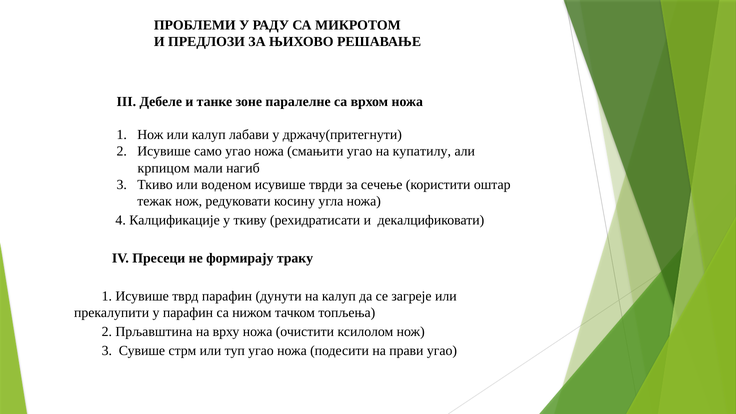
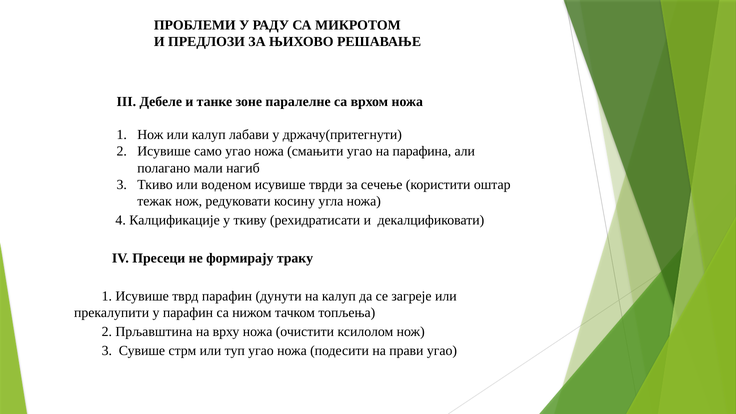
купатилу: купатилу -> парафина (422, 151)
крпицом: крпицом -> полагано (164, 168)
